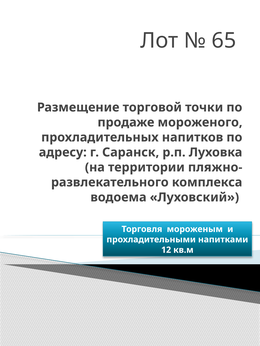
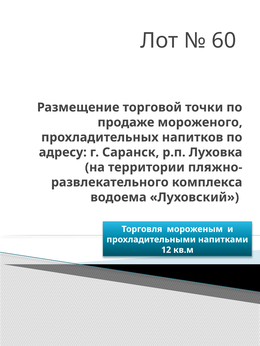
65: 65 -> 60 (224, 41)
